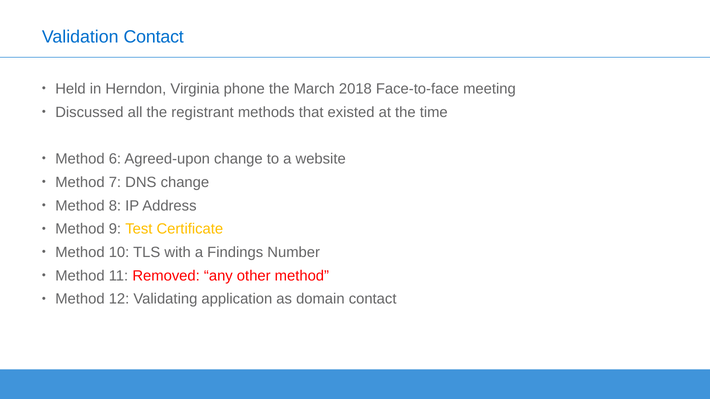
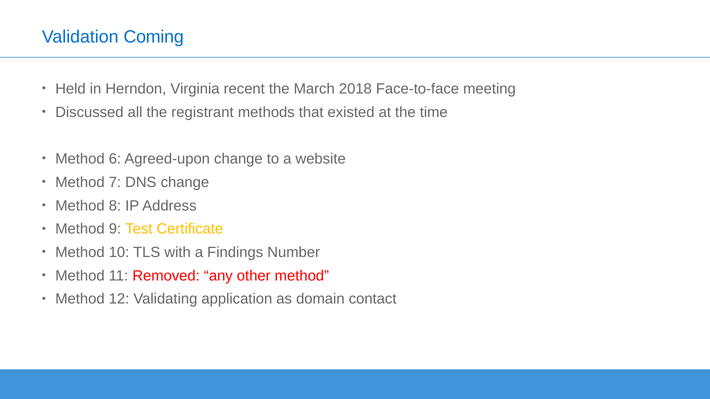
Validation Contact: Contact -> Coming (154, 37)
phone: phone -> recent (244, 89)
